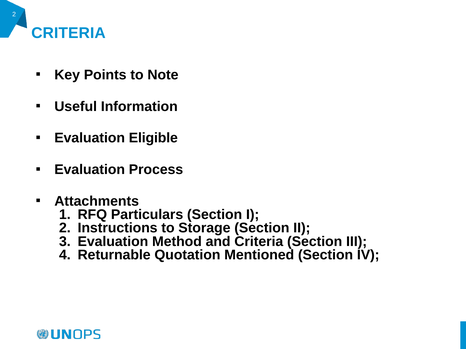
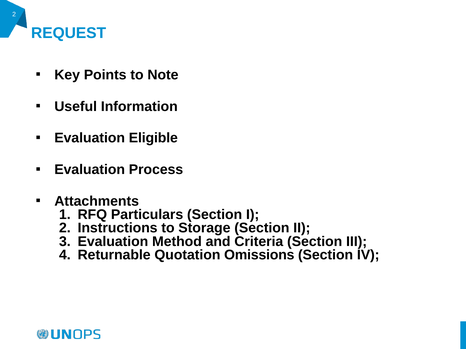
CRITERIA: CRITERIA -> REQUEST (69, 33)
Mentioned: Mentioned -> Omissions (259, 255)
